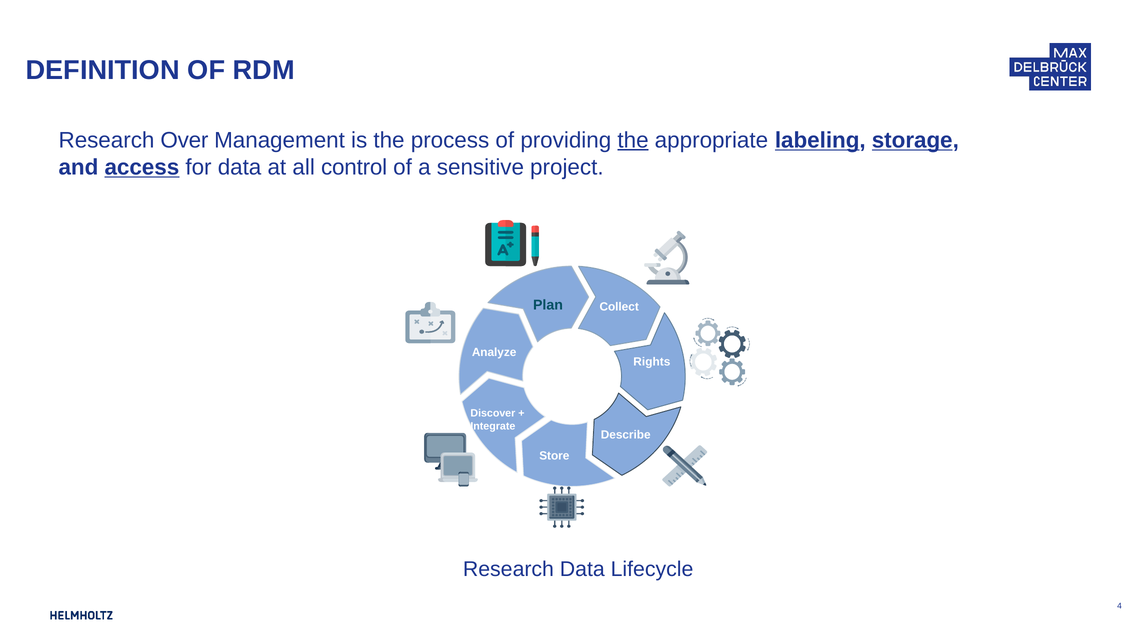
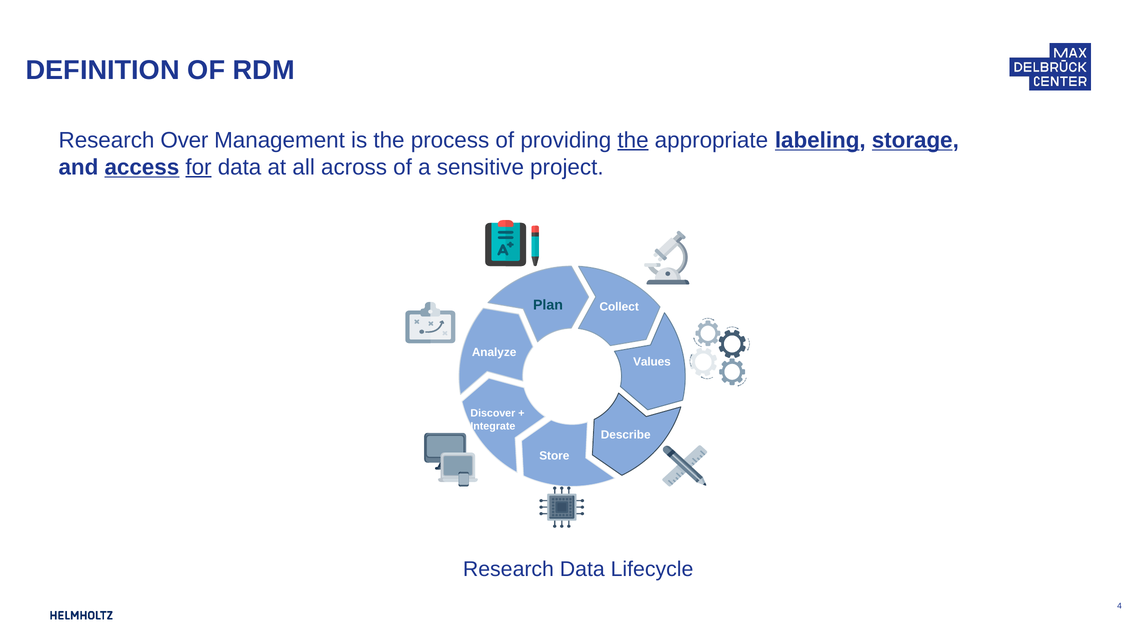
for underline: none -> present (199, 167)
control: control -> across (354, 167)
Rights: Rights -> Values (652, 362)
